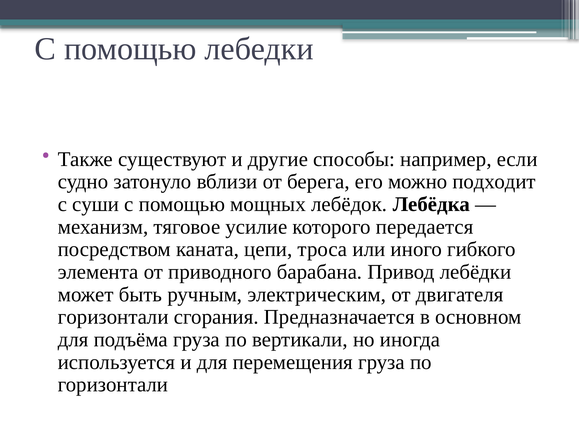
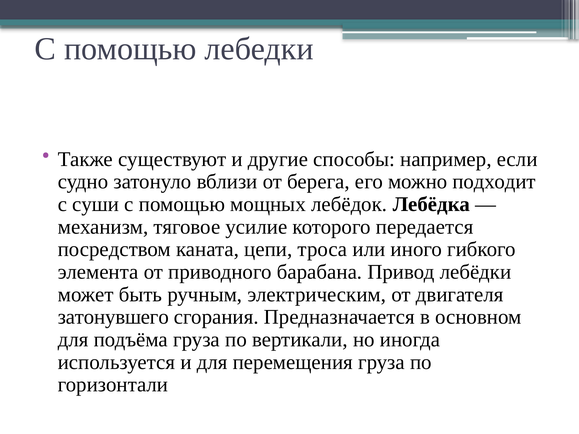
горизонтали: горизонтали -> затонувшего (113, 317)
